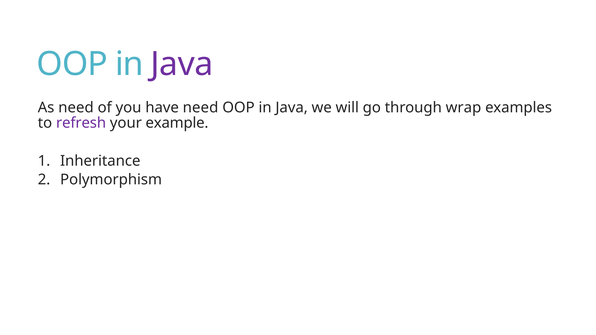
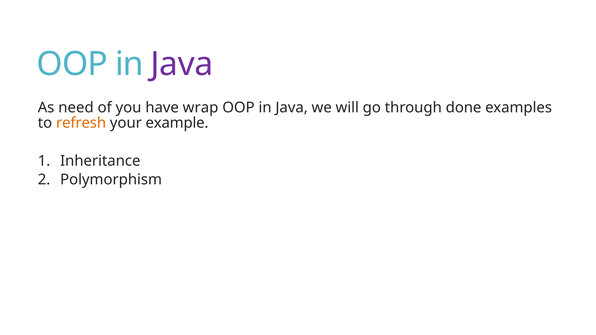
have need: need -> wrap (201, 108)
wrap: wrap -> done (464, 108)
refresh colour: purple -> orange (81, 123)
